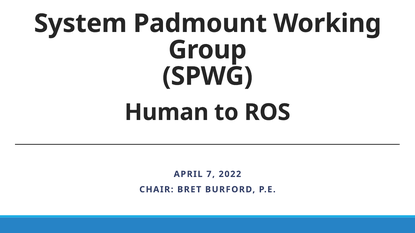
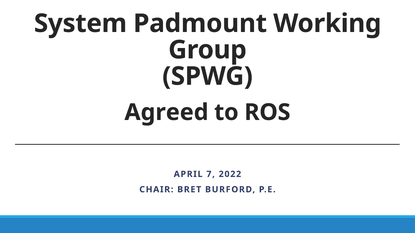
Human: Human -> Agreed (166, 113)
